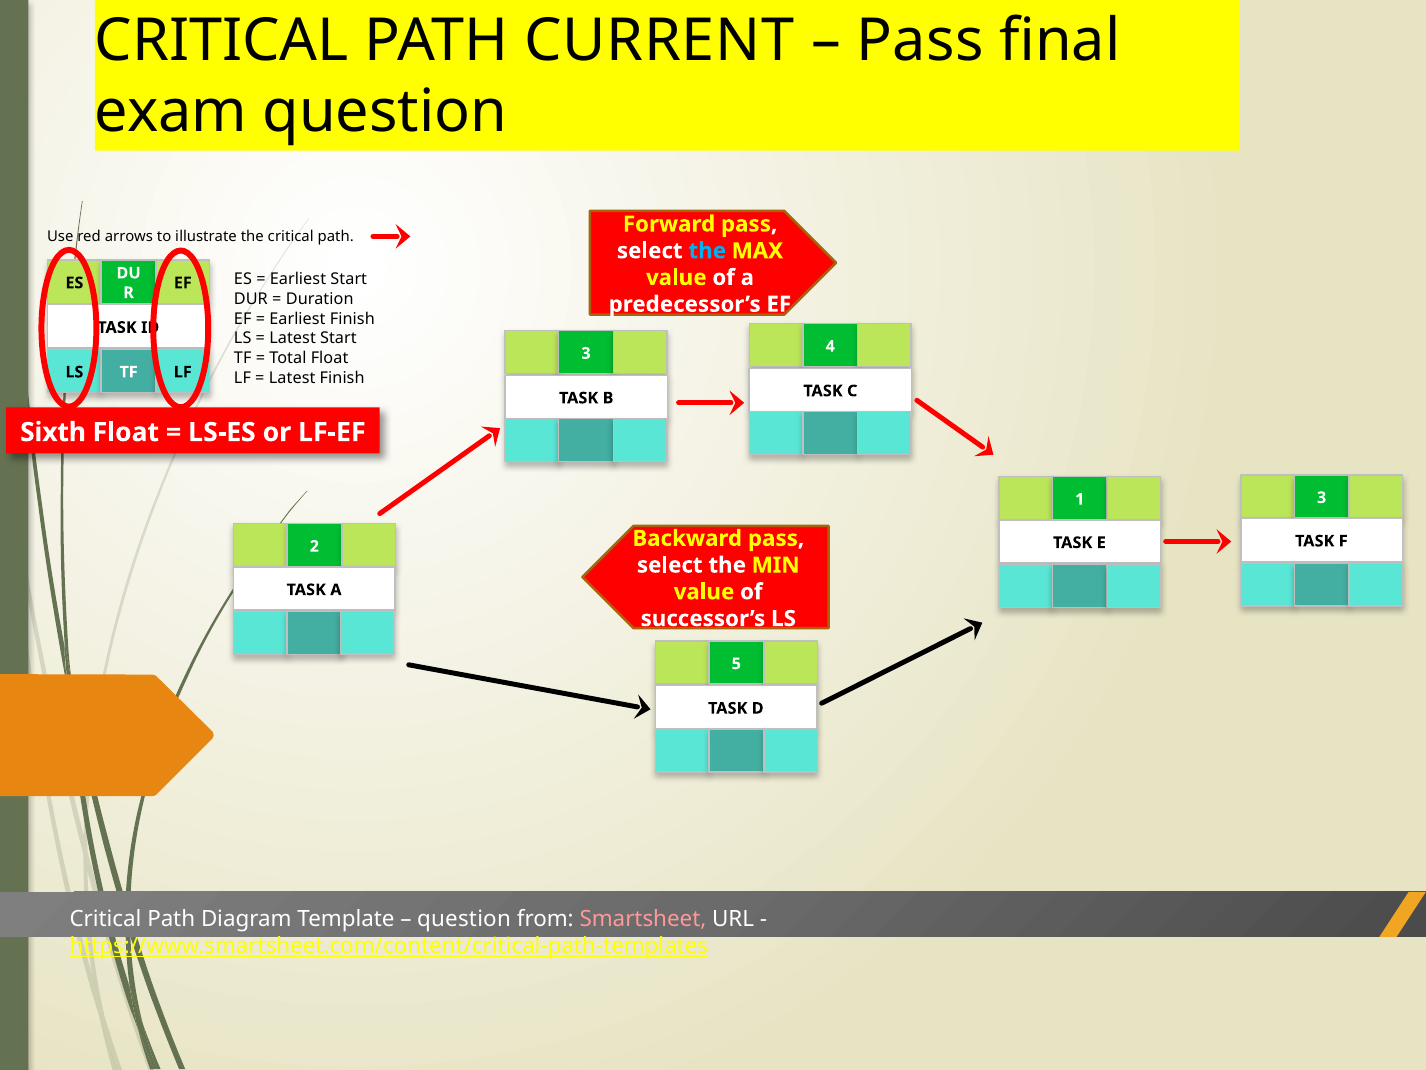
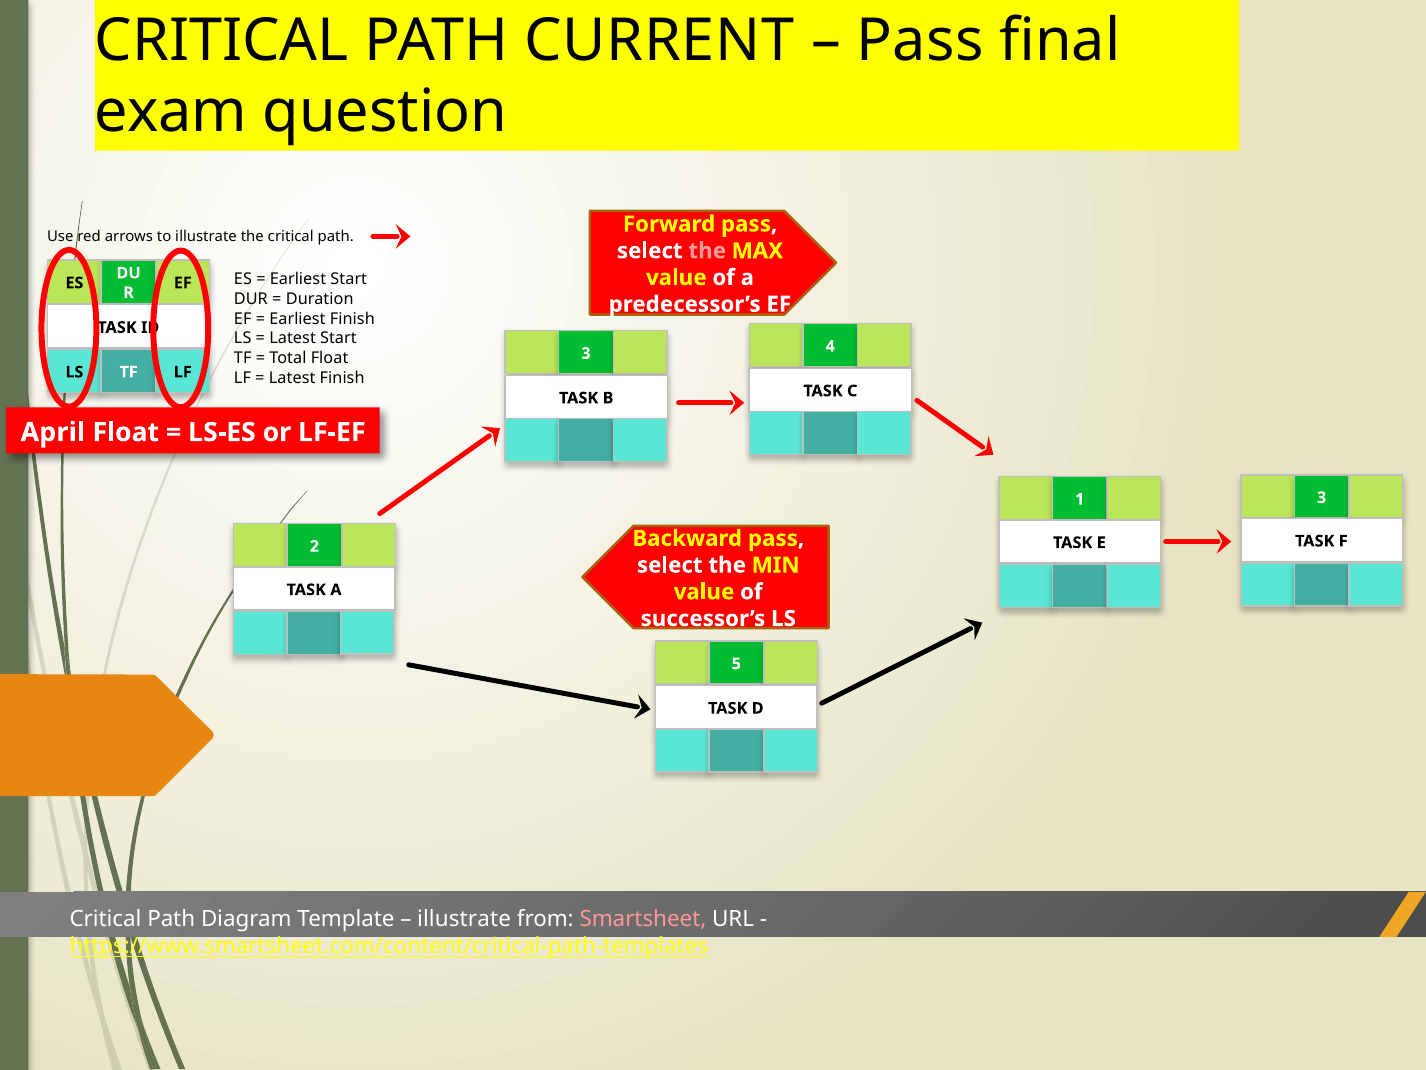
the colour: light blue -> pink (707, 251)
Sixth: Sixth -> April (53, 432)
question: question -> illustrate (464, 919)
